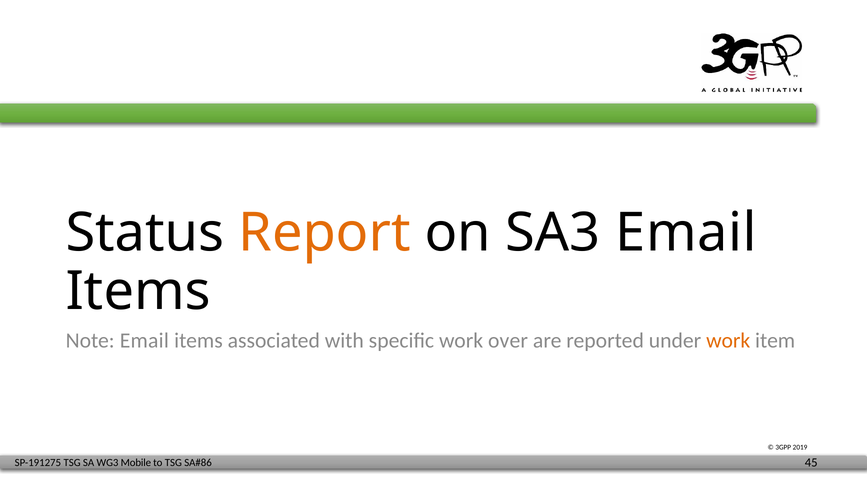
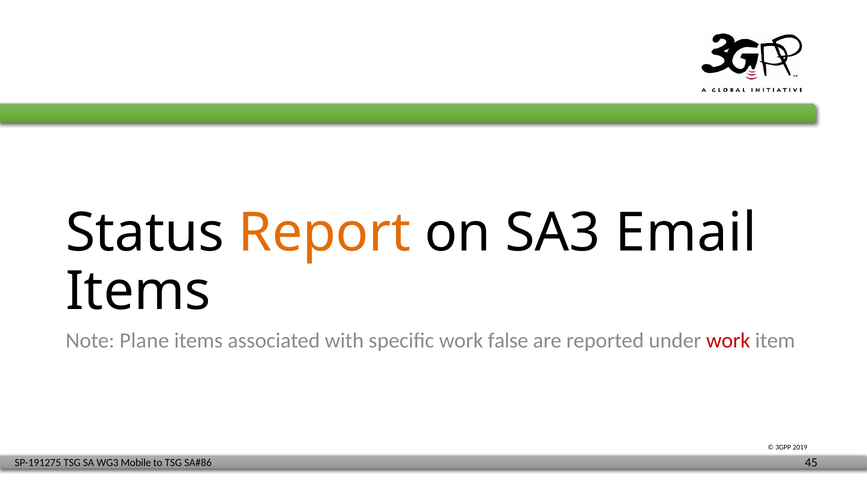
Note Email: Email -> Plane (144, 341)
over: over -> false (508, 341)
work colour: orange -> red (728, 341)
